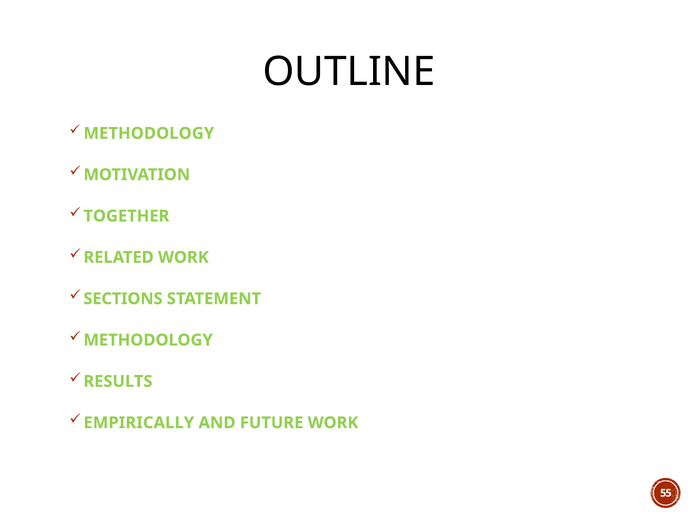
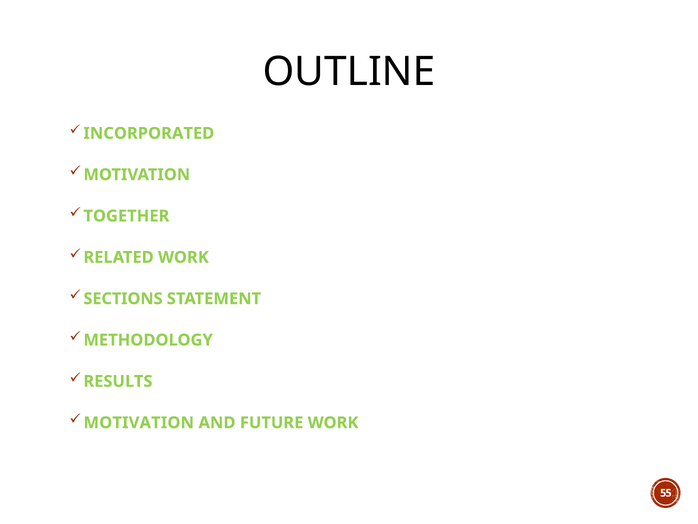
METHODOLOGY: METHODOLOGY -> INCORPORATED (149, 133)
EMPIRICALLY: EMPIRICALLY -> MOTIVATION (139, 422)
